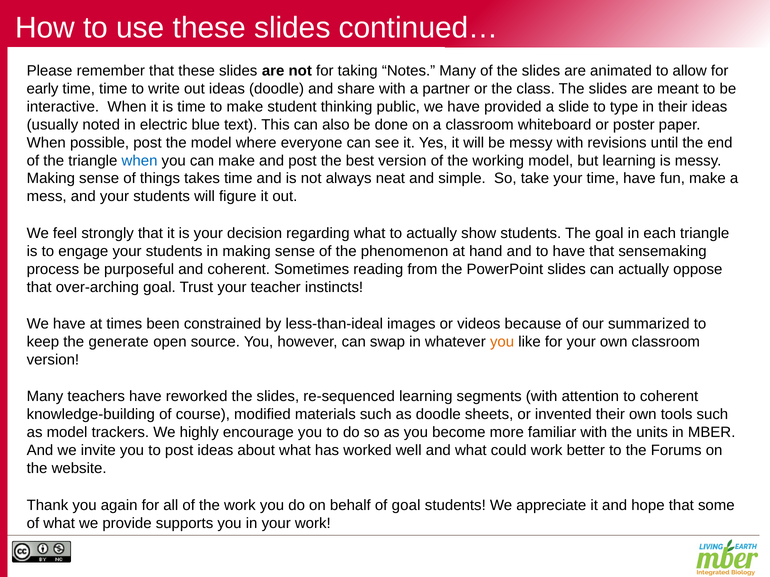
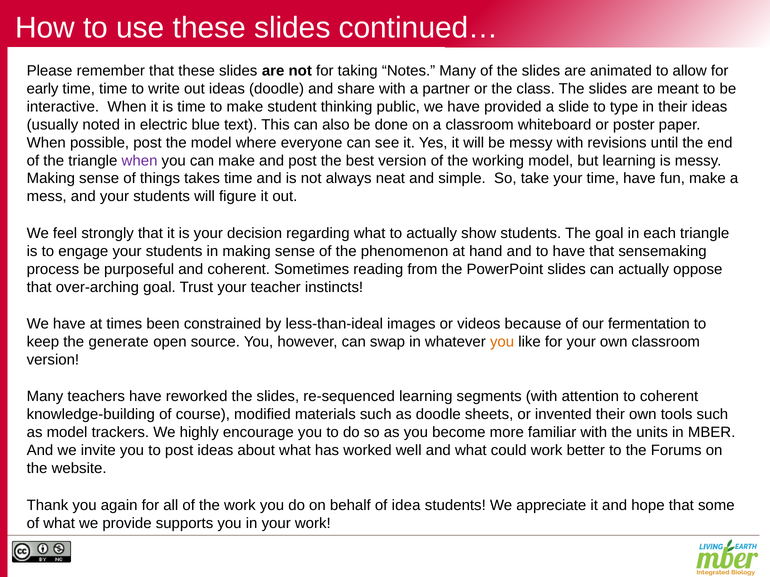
when colour: blue -> purple (140, 161)
summarized: summarized -> fermentation (649, 324)
of goal: goal -> idea (406, 506)
